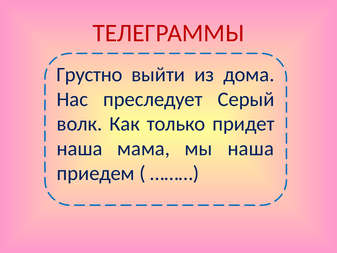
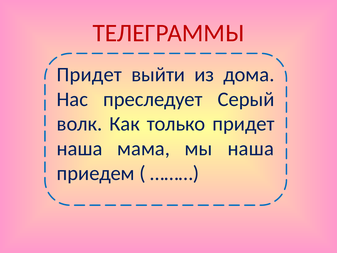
Грустно: Грустно -> Придет (89, 74)
